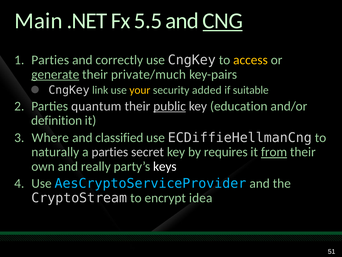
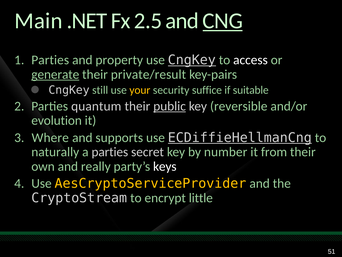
5.5: 5.5 -> 2.5 (148, 21)
correctly: correctly -> property (119, 60)
CngKey underline: none -> present (192, 60)
access colour: yellow -> white (250, 60)
private/much: private/much -> private/result (148, 74)
link: link -> still (100, 90)
added: added -> suffice (207, 90)
education: education -> reversible (239, 106)
definition: definition -> evolution (57, 120)
classified: classified -> supports (119, 137)
ECDiffieHellmanCng underline: none -> present (240, 137)
requires: requires -> number (226, 152)
from underline: present -> none (274, 152)
AesCryptoServiceProvider colour: light blue -> yellow (151, 183)
idea: idea -> little (201, 197)
